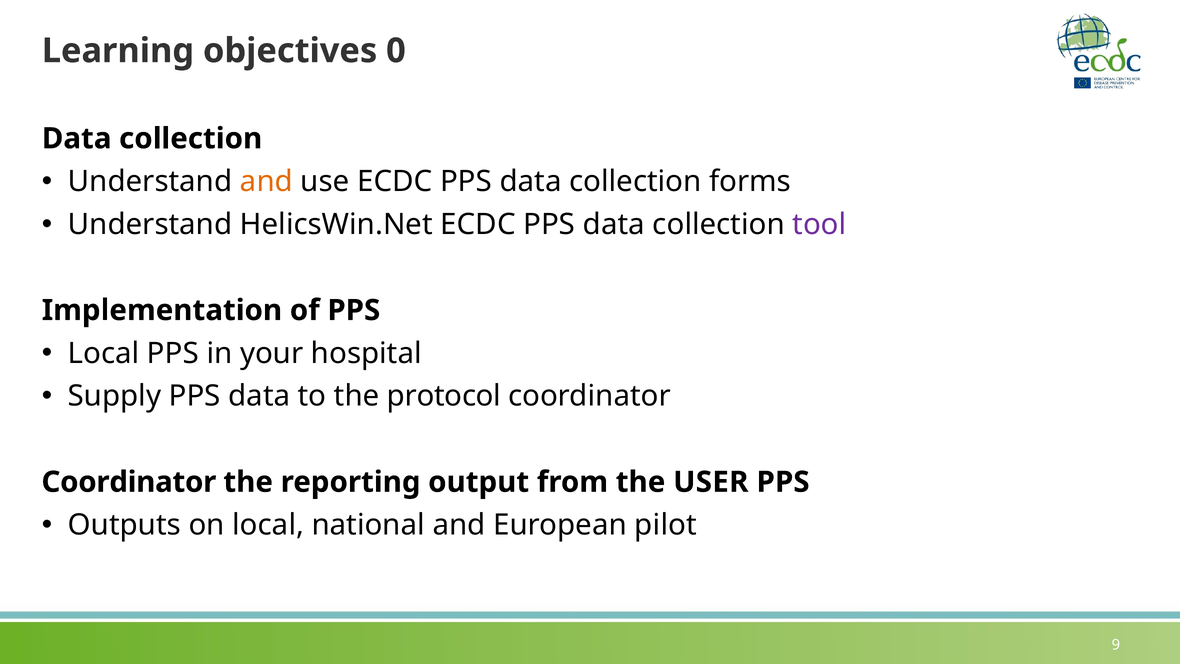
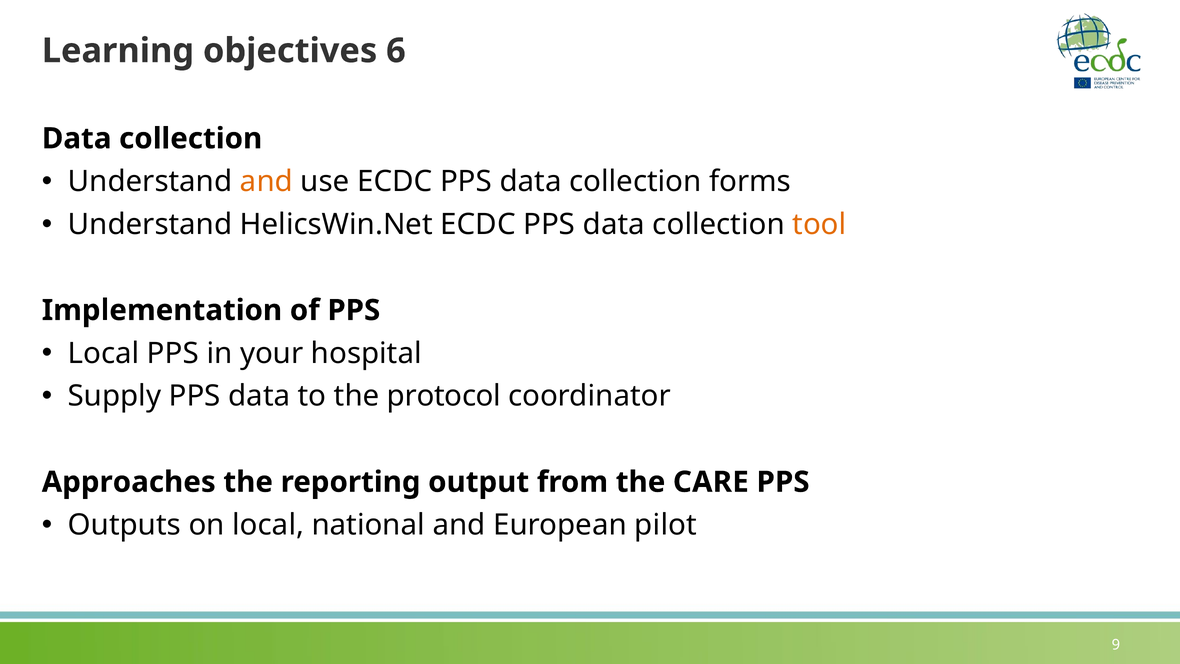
0: 0 -> 6 (396, 51)
tool colour: purple -> orange (819, 224)
Coordinator: Coordinator -> Approaches (129, 482)
USER: USER -> CARE (711, 482)
